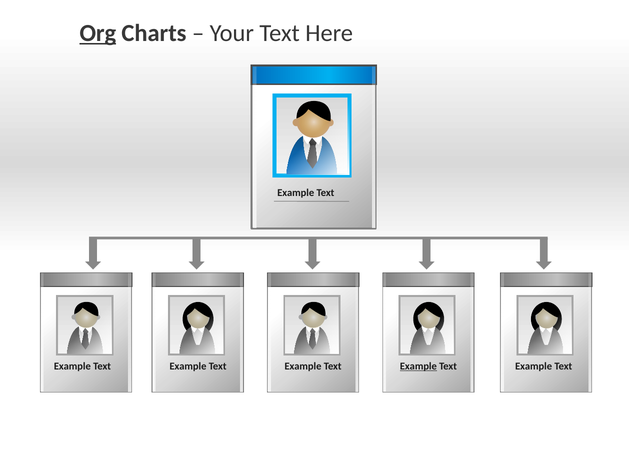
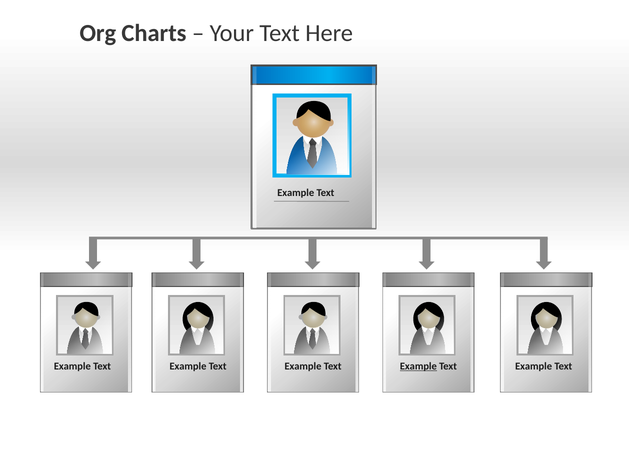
Org underline: present -> none (98, 33)
